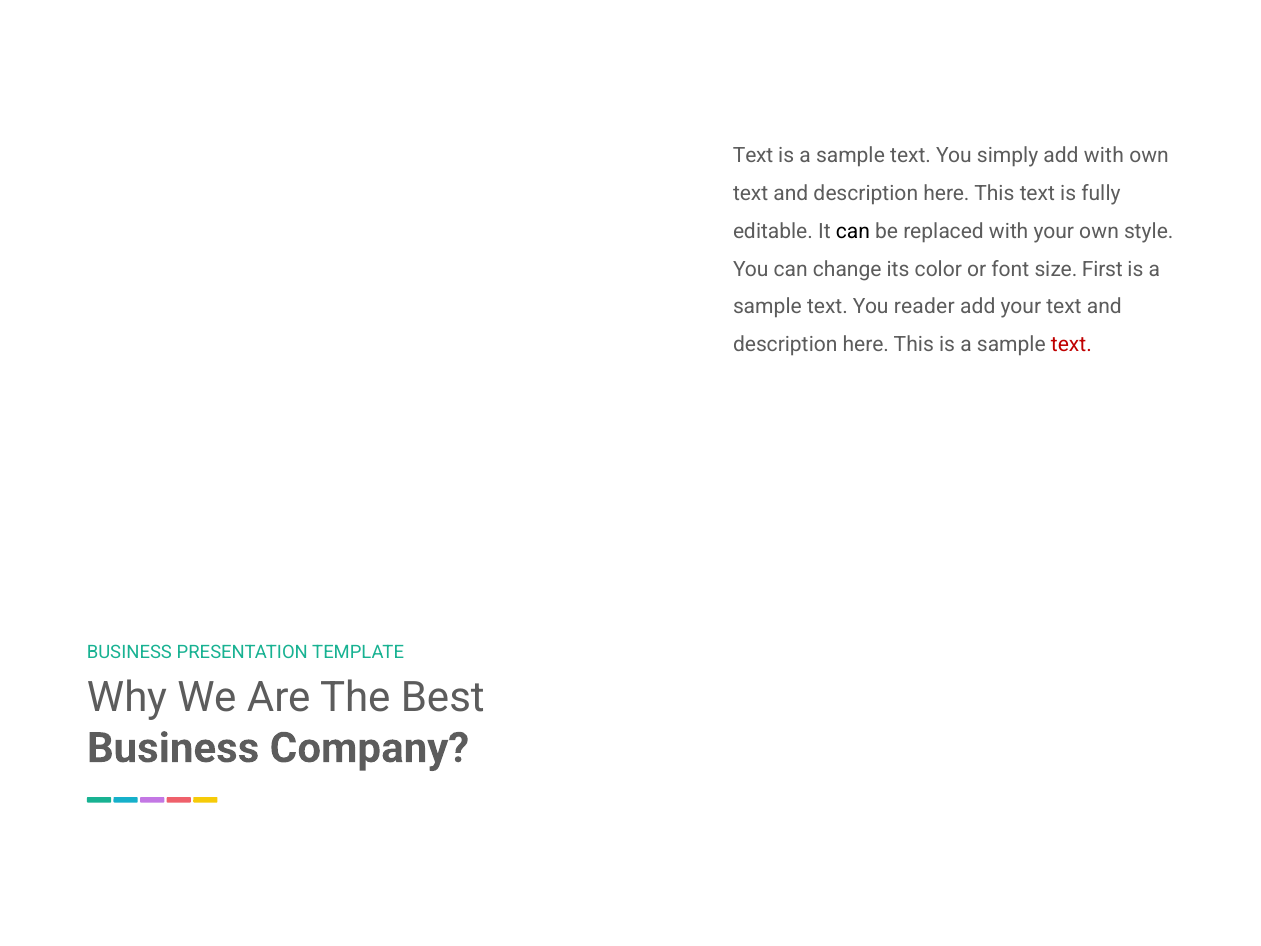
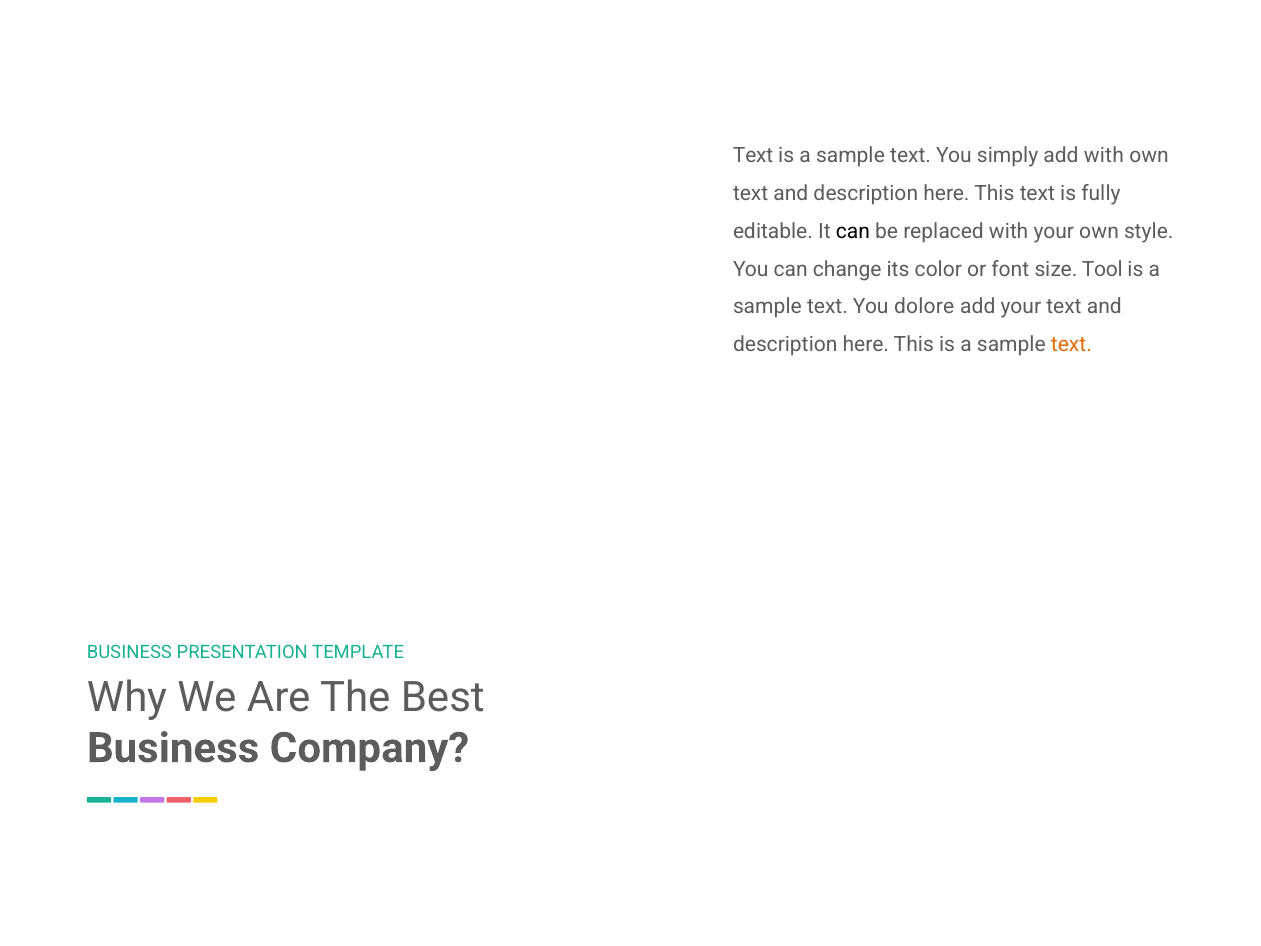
First: First -> Tool (1102, 269)
reader: reader -> dolore (924, 307)
text colour: red -> orange (1071, 345)
